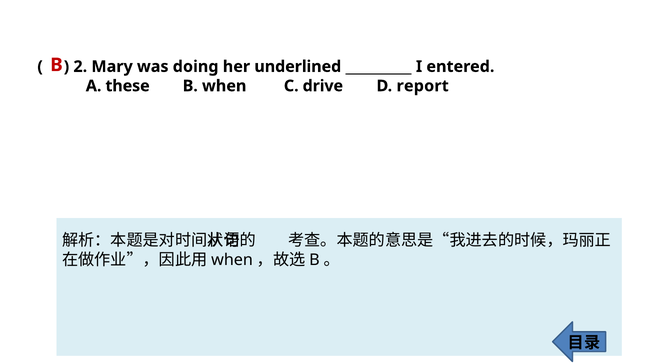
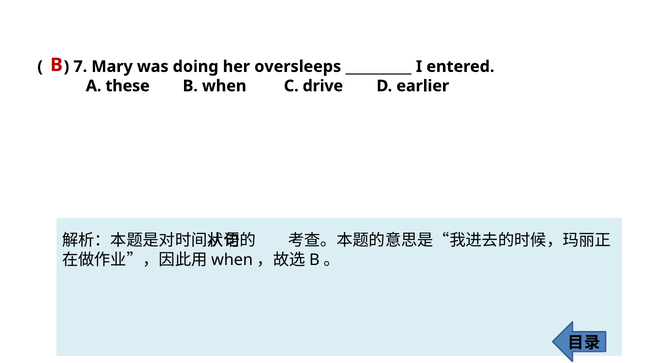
2: 2 -> 7 (80, 67)
underlined: underlined -> oversleeps (298, 67)
report: report -> earlier (423, 86)
